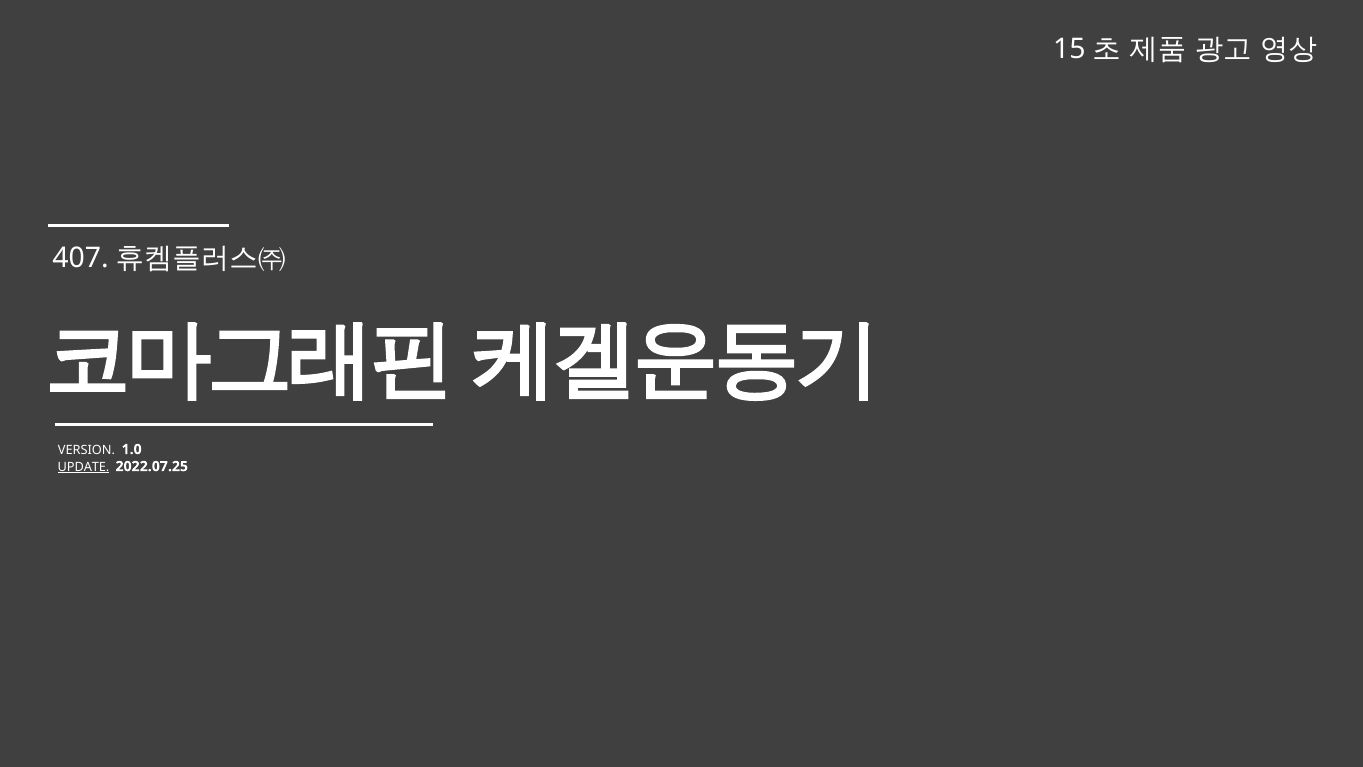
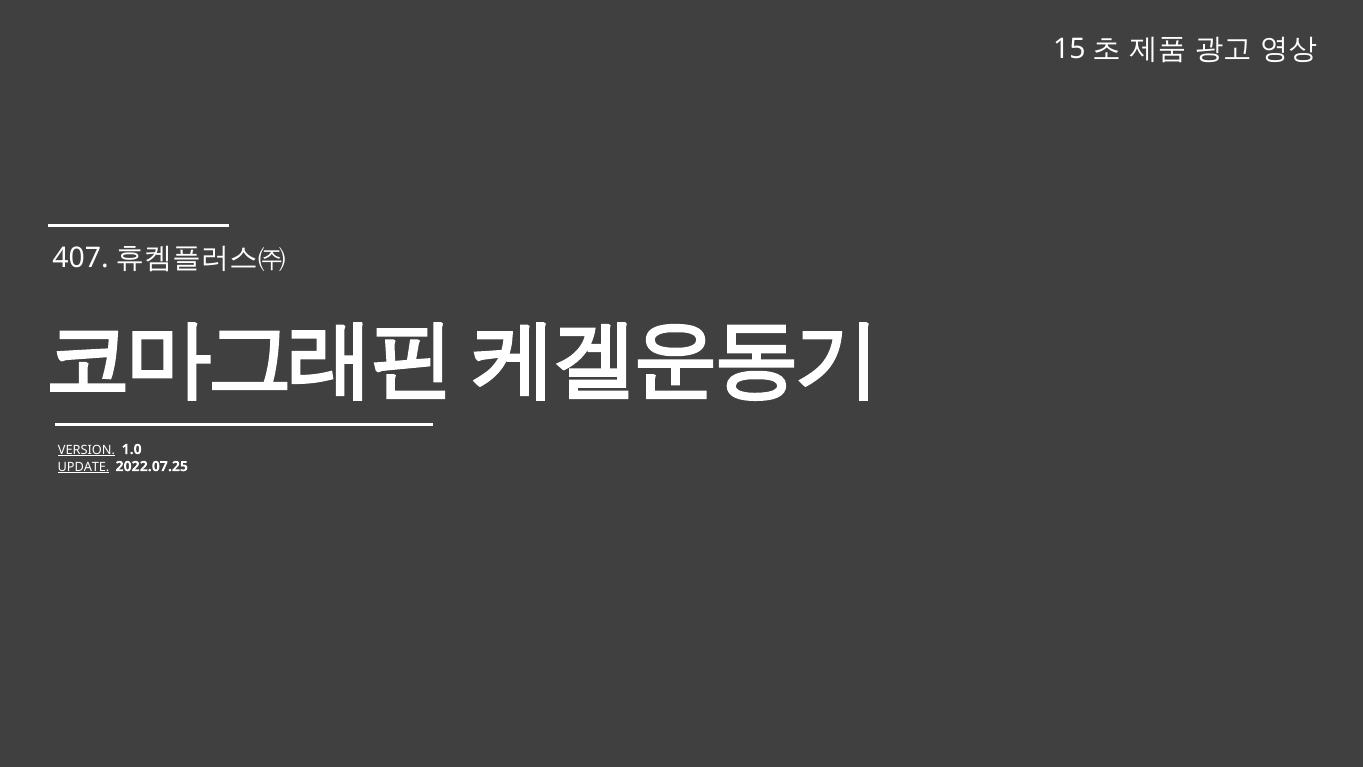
VERSION underline: none -> present (86, 450)
